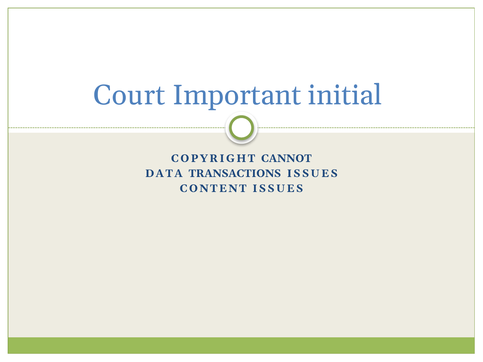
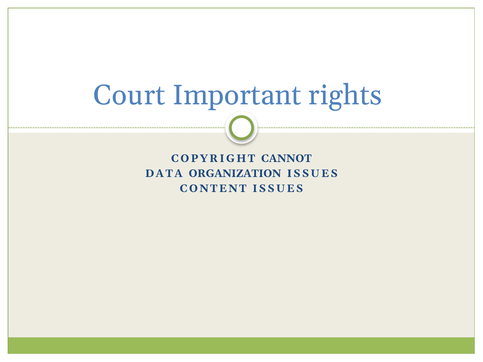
initial: initial -> rights (345, 95)
TRANSACTIONS: TRANSACTIONS -> ORGANIZATION (235, 174)
